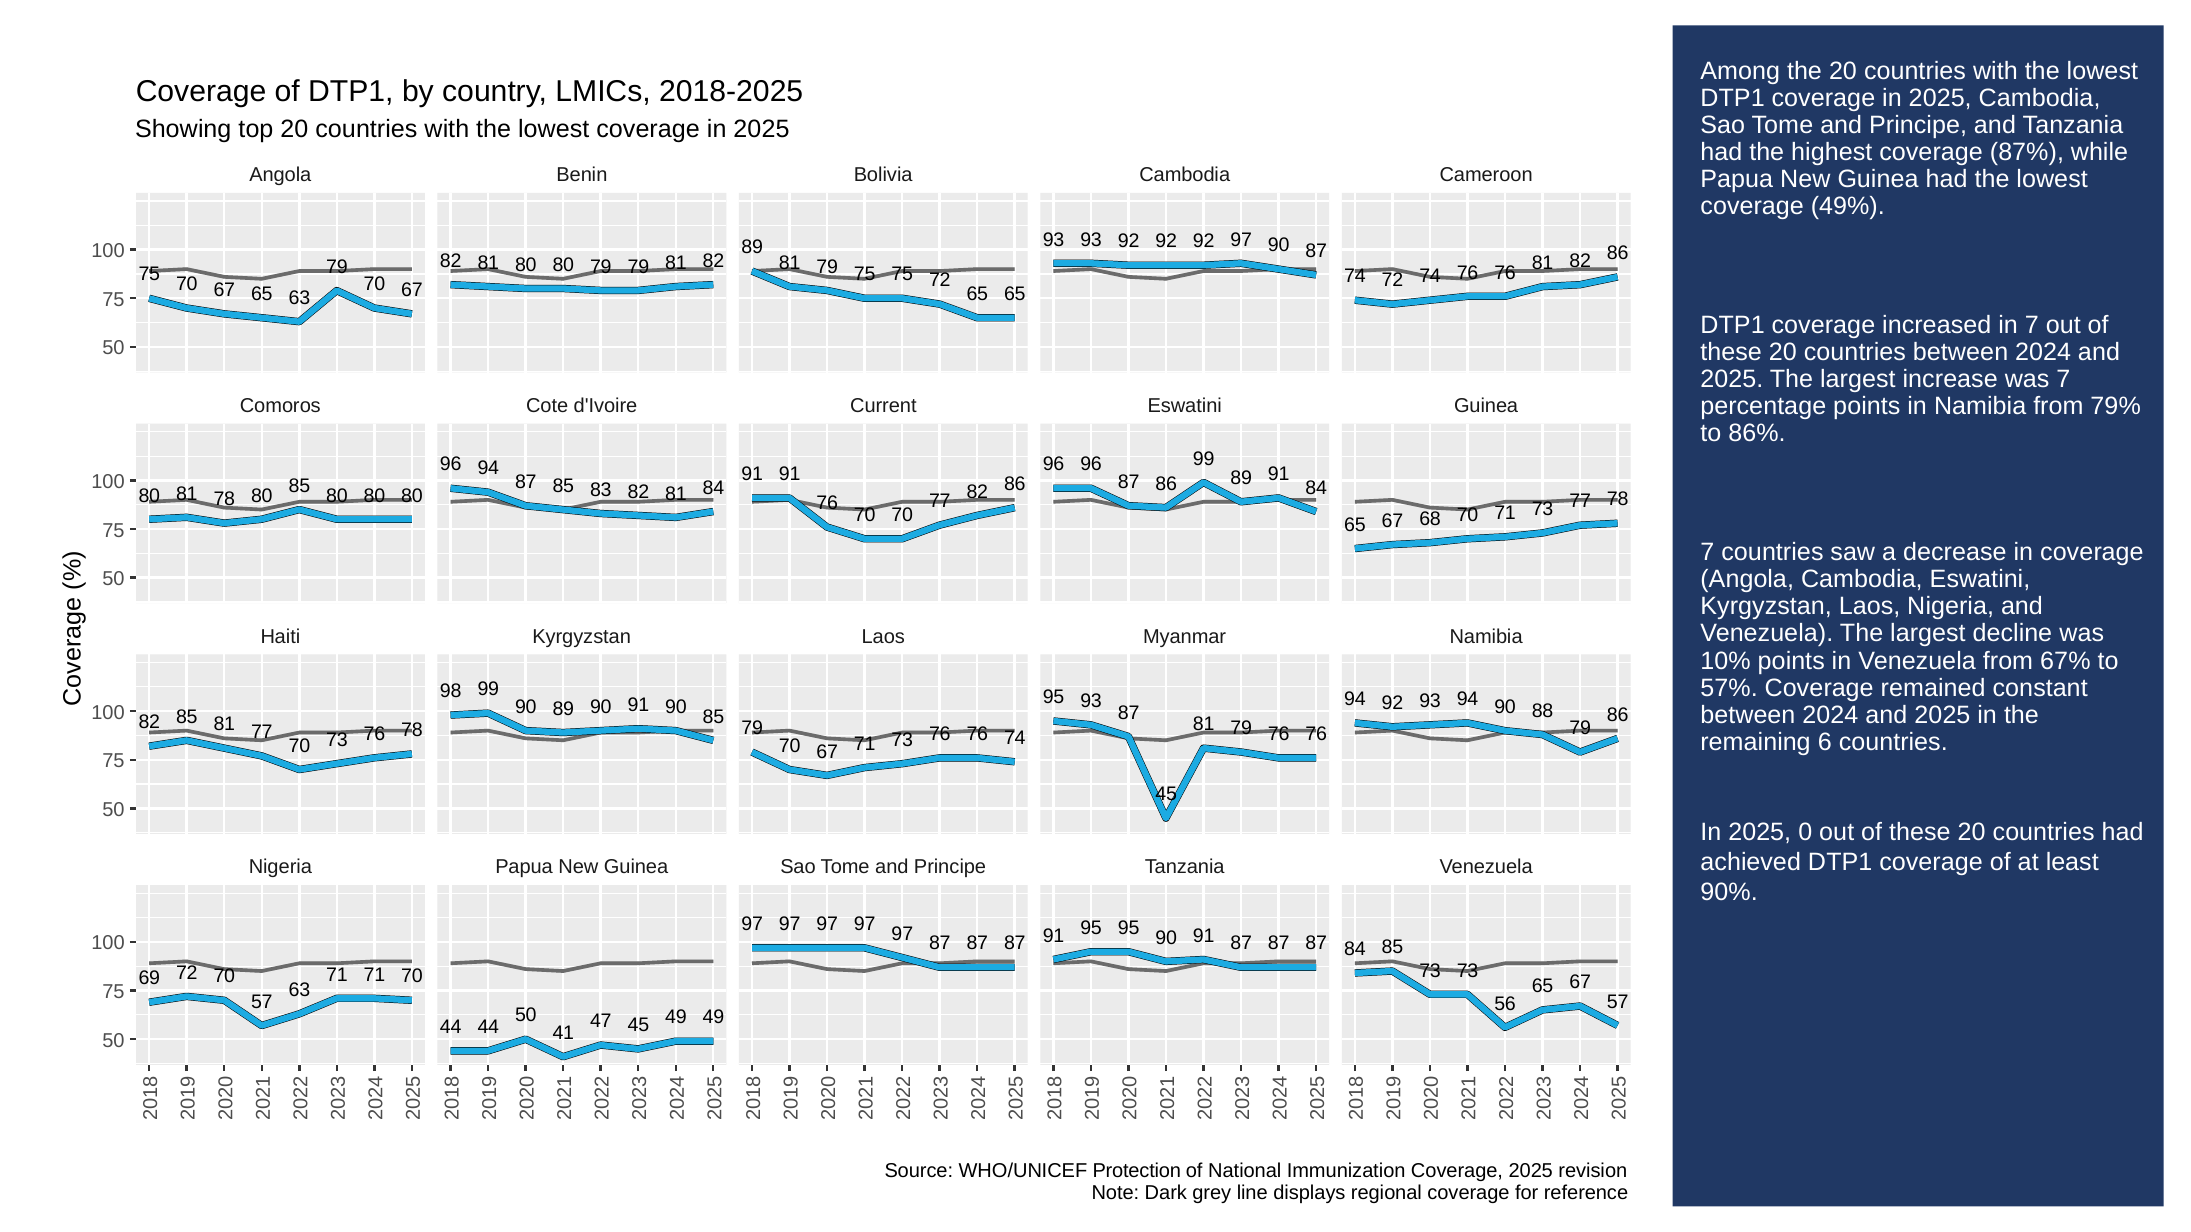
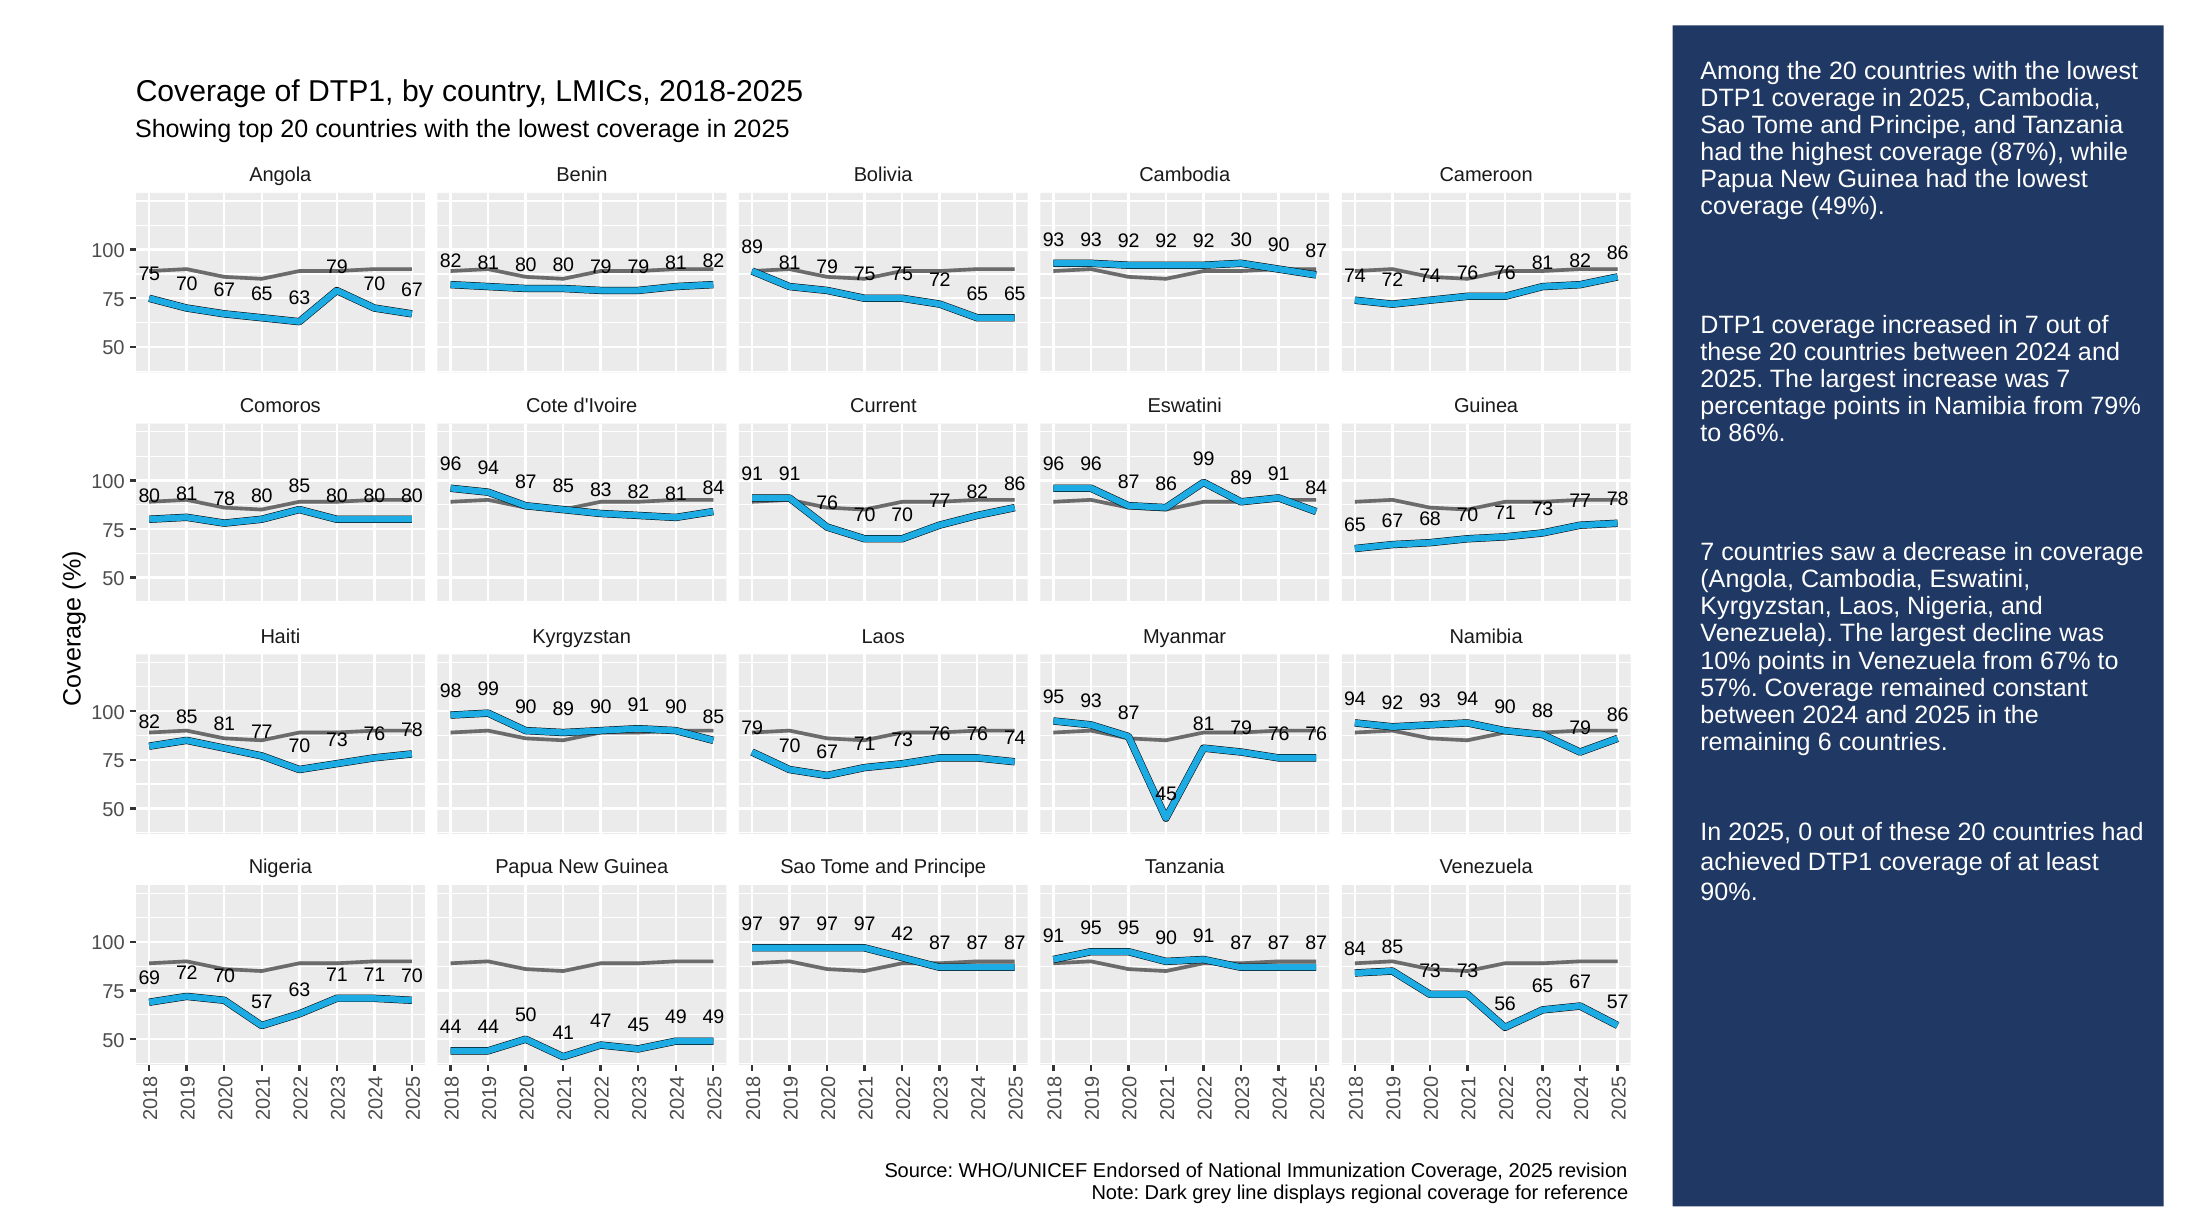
92 97: 97 -> 30 (1241, 240)
97: 97 -> 42 (902, 934)
Protection: Protection -> Endorsed (1137, 1172)
